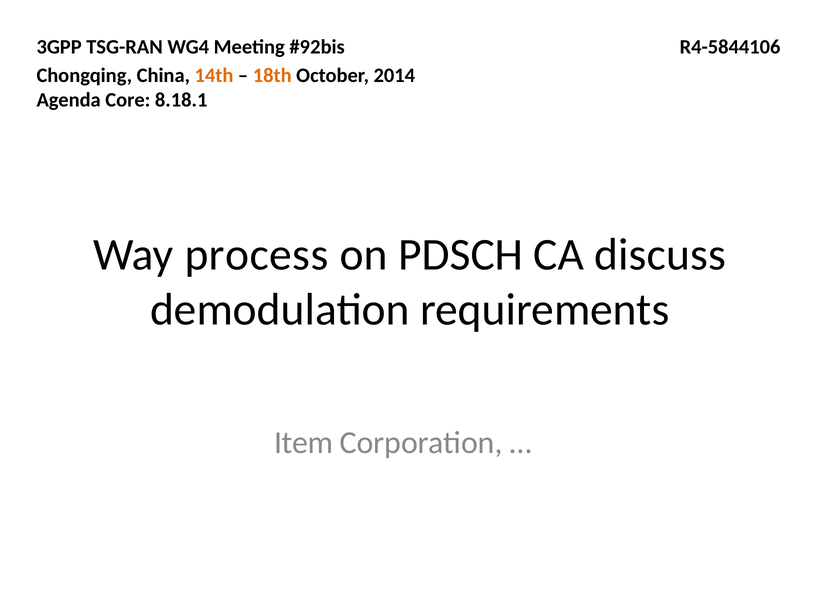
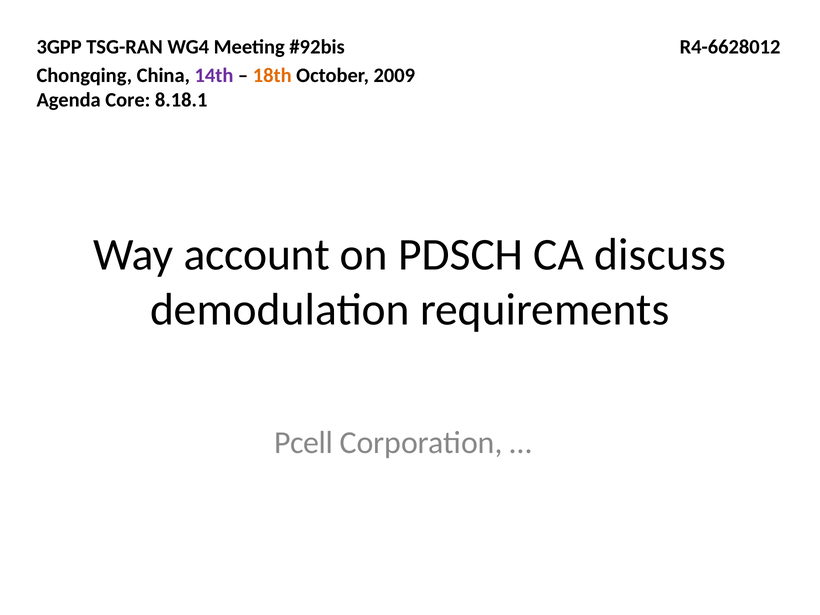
R4-5844106: R4-5844106 -> R4-6628012 (730, 47)
14th colour: orange -> purple (214, 76)
2014: 2014 -> 2009 (394, 76)
process: process -> account (257, 255)
Item: Item -> Pcell (304, 443)
